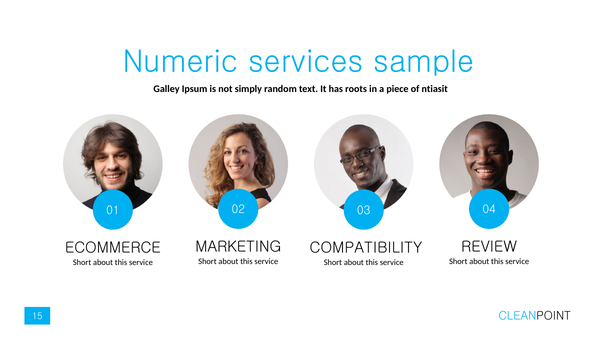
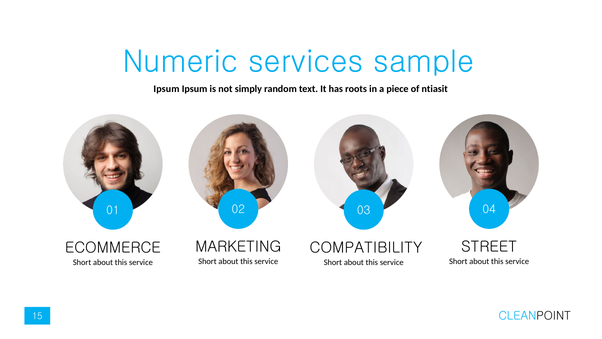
Galley: Galley -> Ipsum (166, 89)
REVIEW: REVIEW -> STREET (489, 247)
